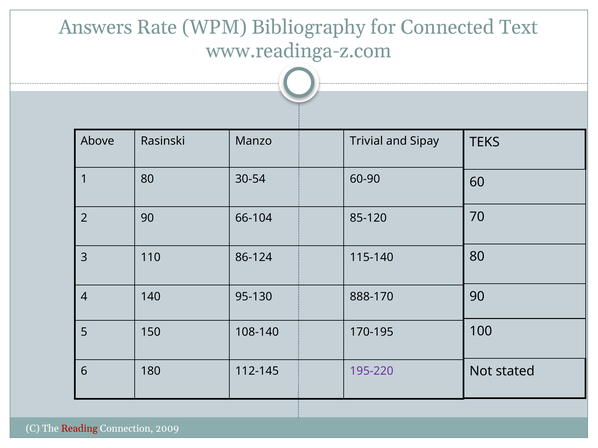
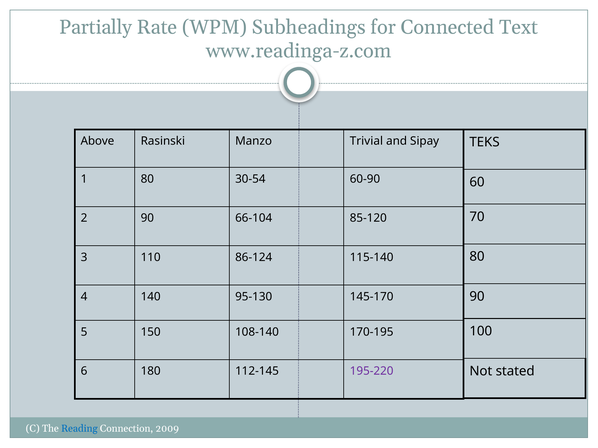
Answers: Answers -> Partially (96, 27)
Bibliography: Bibliography -> Subheadings (309, 27)
888-170: 888-170 -> 145-170 (372, 297)
Reading colour: red -> blue (79, 429)
